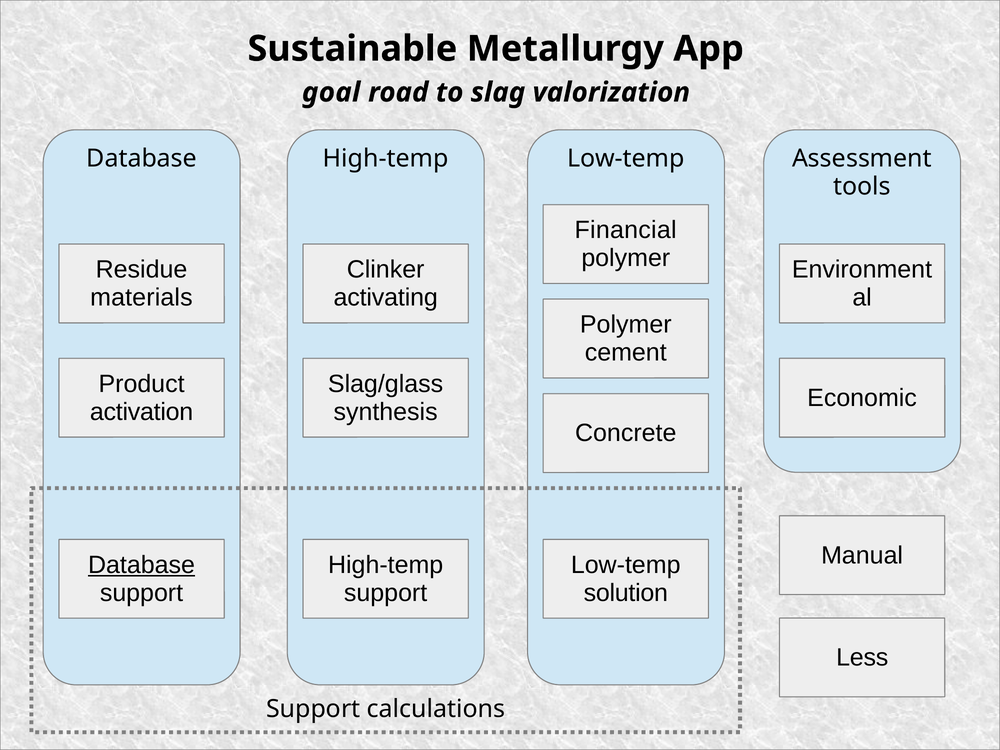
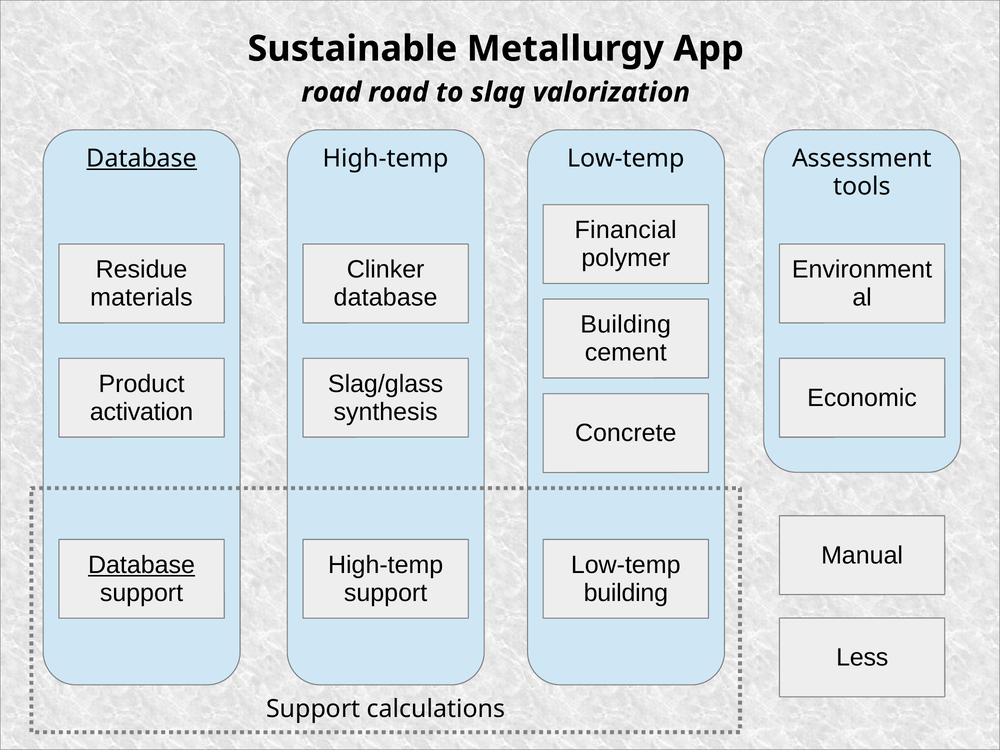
goal: goal -> road (331, 92)
Database underline: none -> present (142, 158)
activating: activating -> database (386, 297)
Polymer: Polymer -> Building (626, 325)
solution: solution -> building (626, 593)
